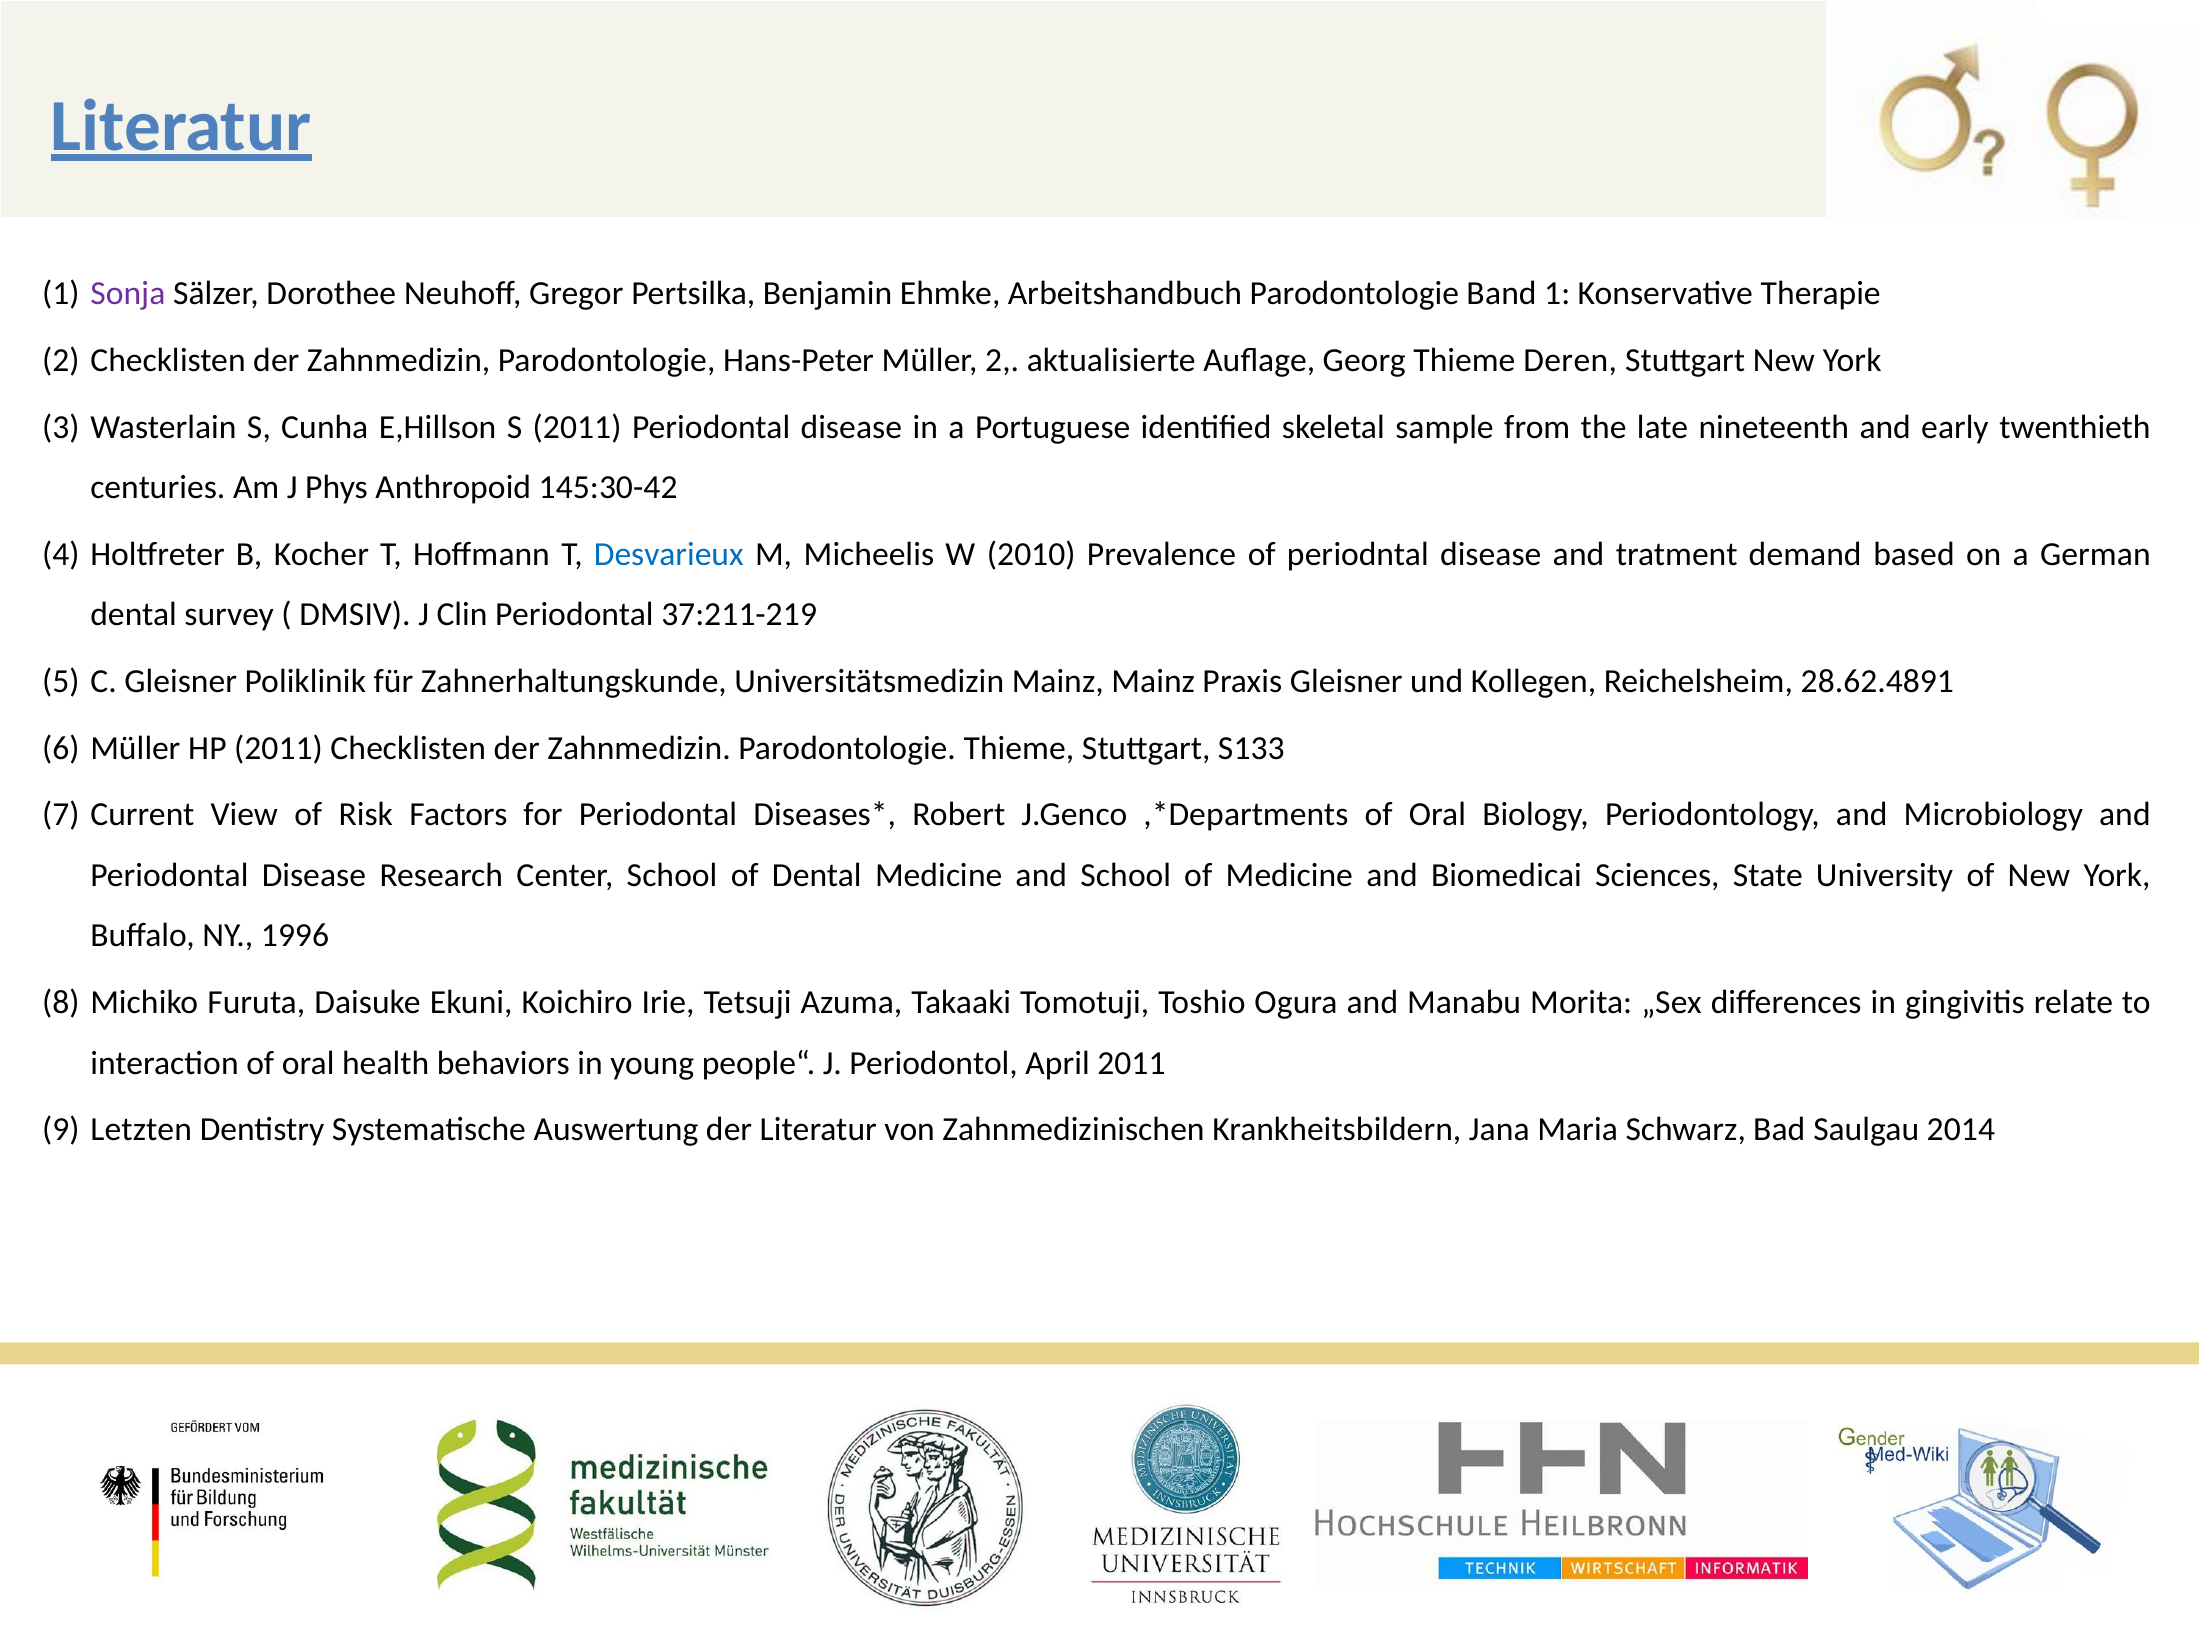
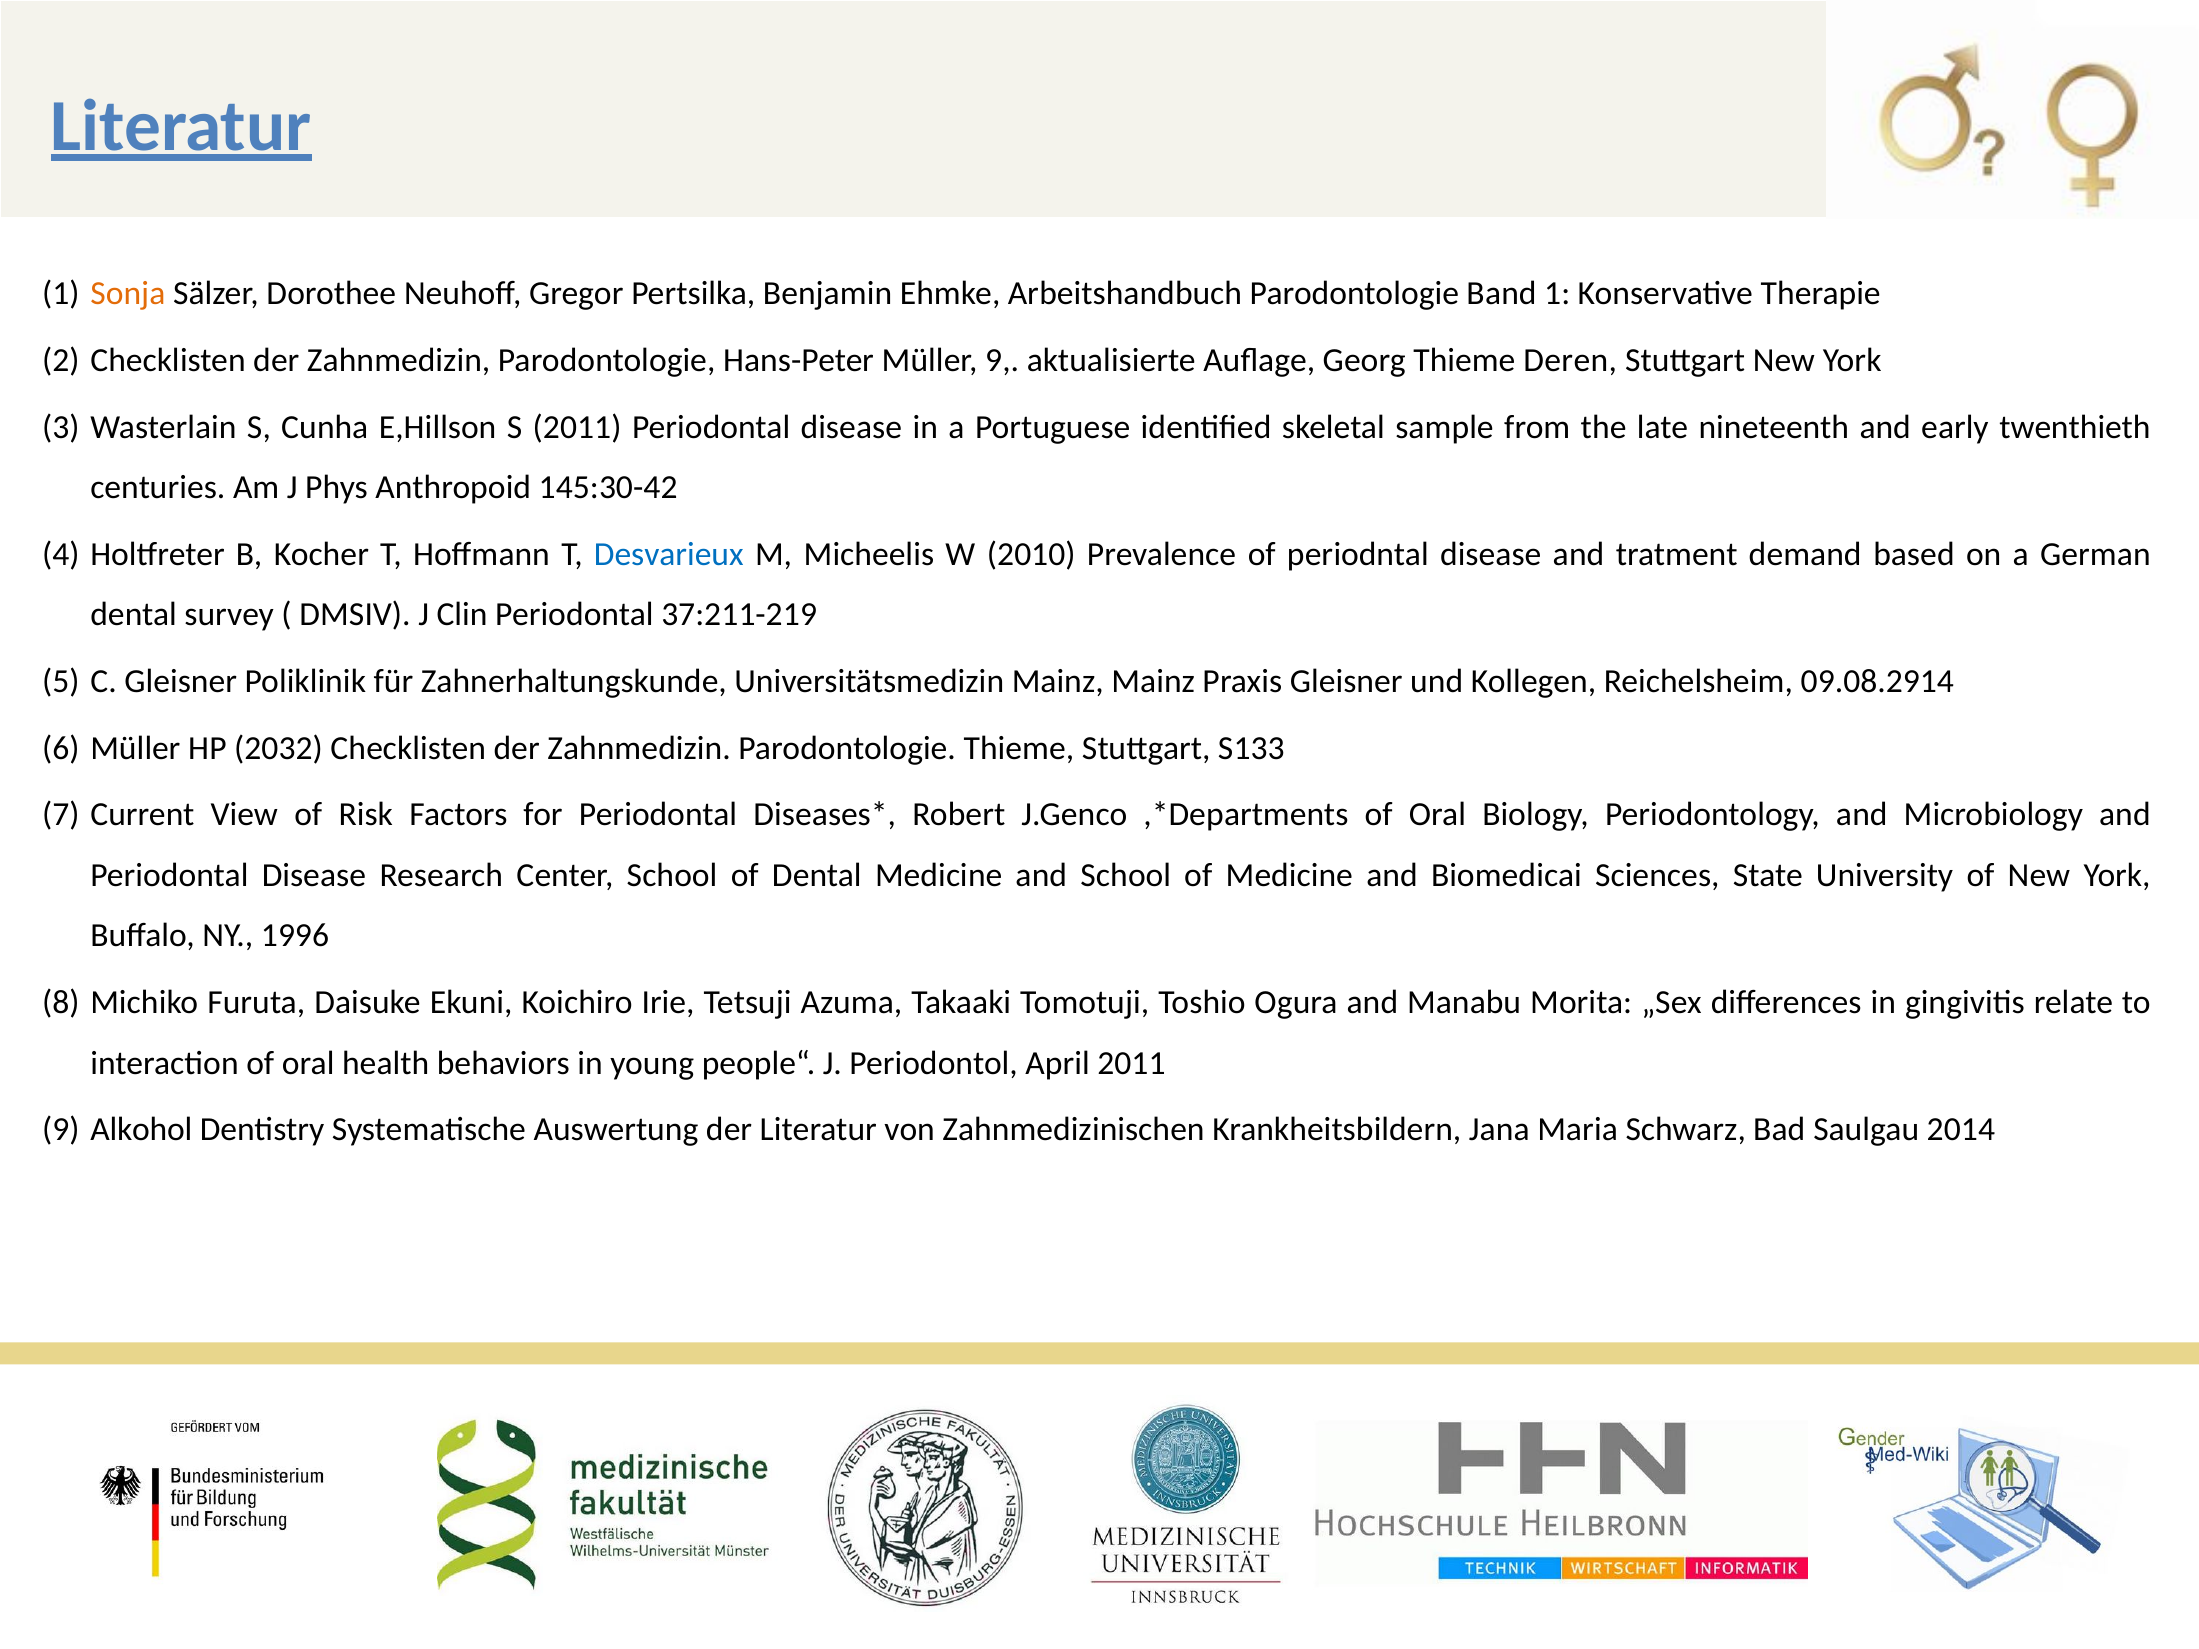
Sonja colour: purple -> orange (128, 294)
Müller 2: 2 -> 9 (1002, 361)
28.62.4891: 28.62.4891 -> 09.08.2914 (1877, 682)
HP 2011: 2011 -> 2032 (279, 748)
Letzten: Letzten -> Alkohol (141, 1130)
